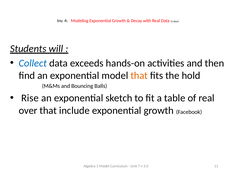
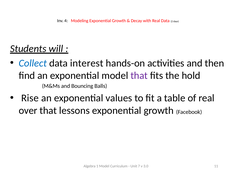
exceeds: exceeds -> interest (87, 63)
that colour: orange -> purple (139, 76)
sketch: sketch -> values (119, 98)
include: include -> lessons (74, 110)
